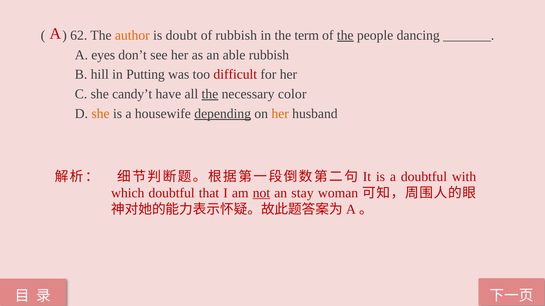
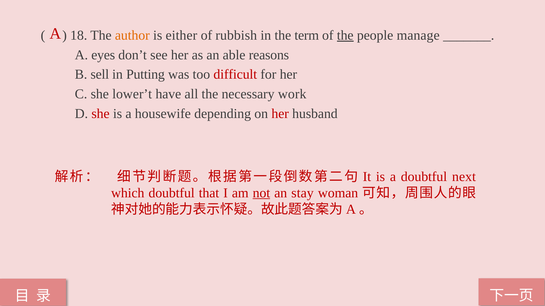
62: 62 -> 18 (79, 35)
doubt: doubt -> either (181, 35)
dancing: dancing -> manage (418, 35)
able rubbish: rubbish -> reasons (269, 55)
hill: hill -> sell (100, 75)
candy’t: candy’t -> lower’t (132, 94)
the underline: present -> none (210, 94)
color: color -> work (292, 94)
she colour: orange -> red (101, 114)
depending underline: present -> none (223, 114)
her colour: orange -> red (280, 114)
with: with -> next (464, 177)
